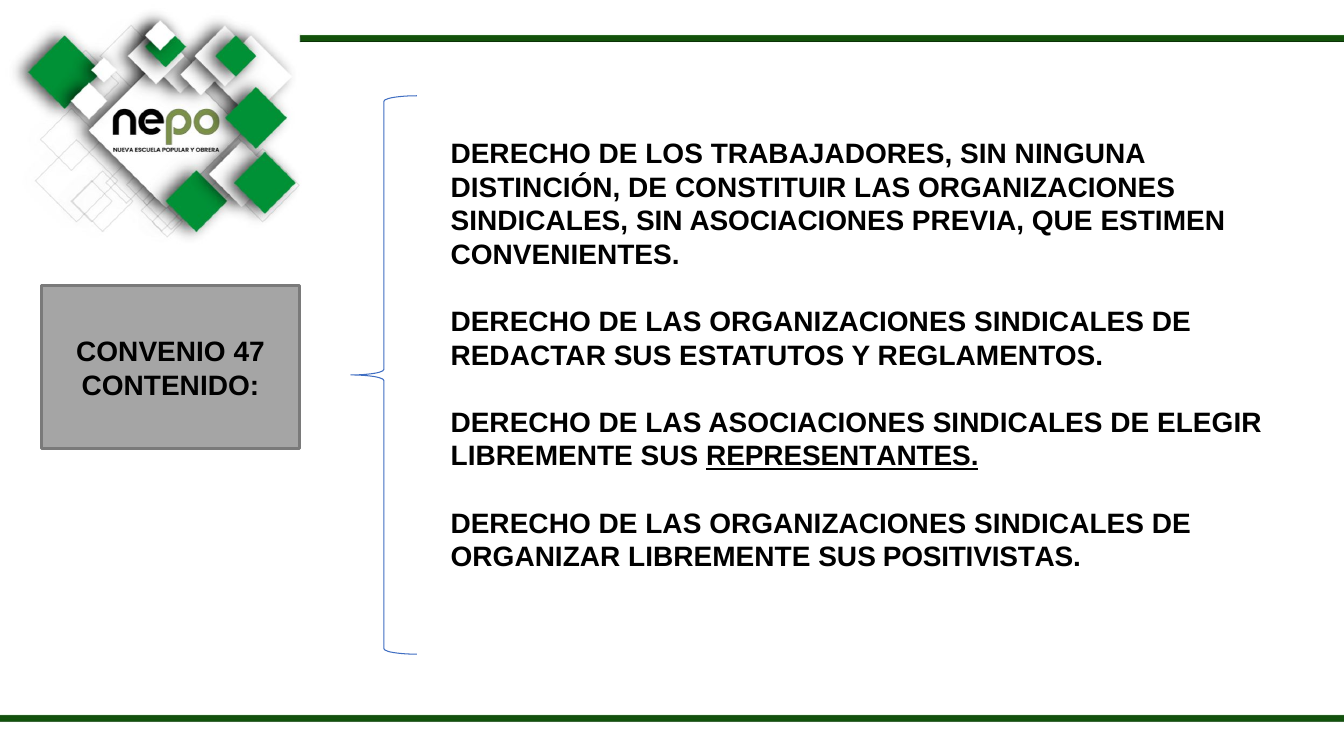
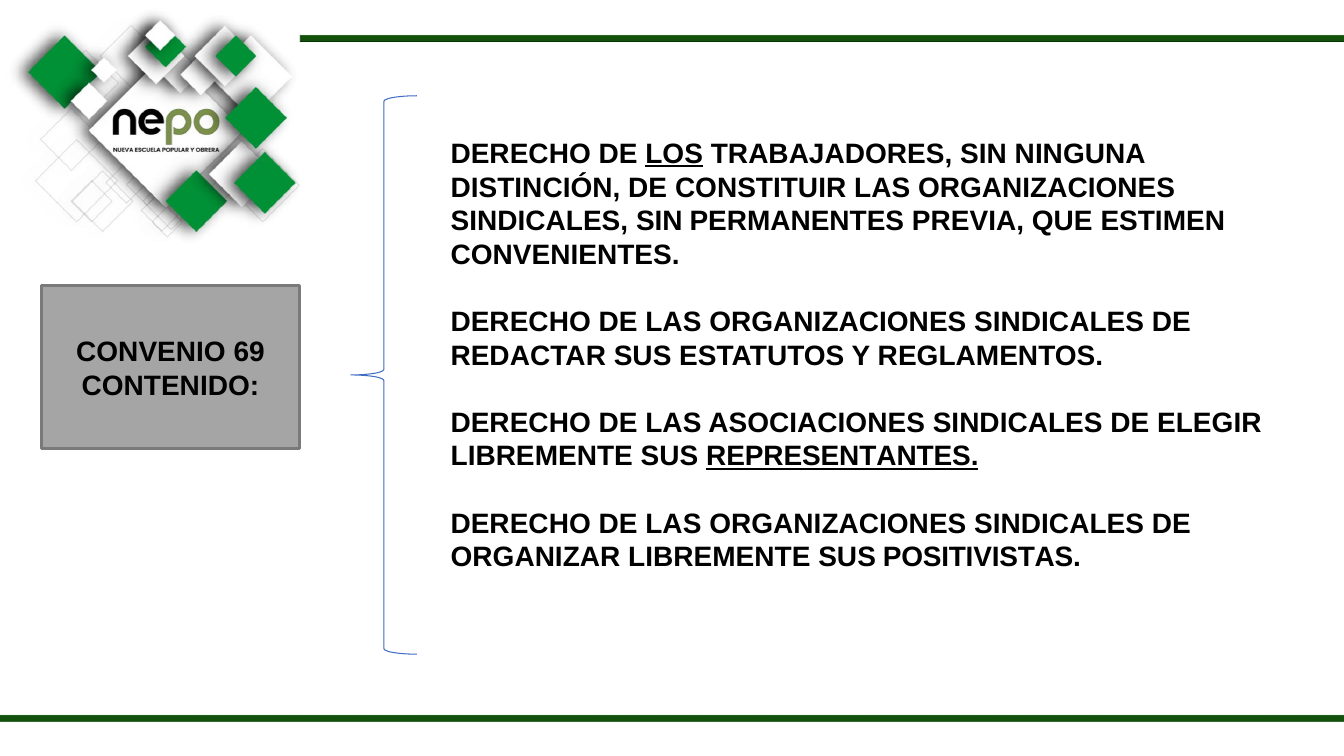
LOS underline: none -> present (674, 154)
SIN ASOCIACIONES: ASOCIACIONES -> PERMANENTES (797, 221)
47: 47 -> 69 (249, 352)
